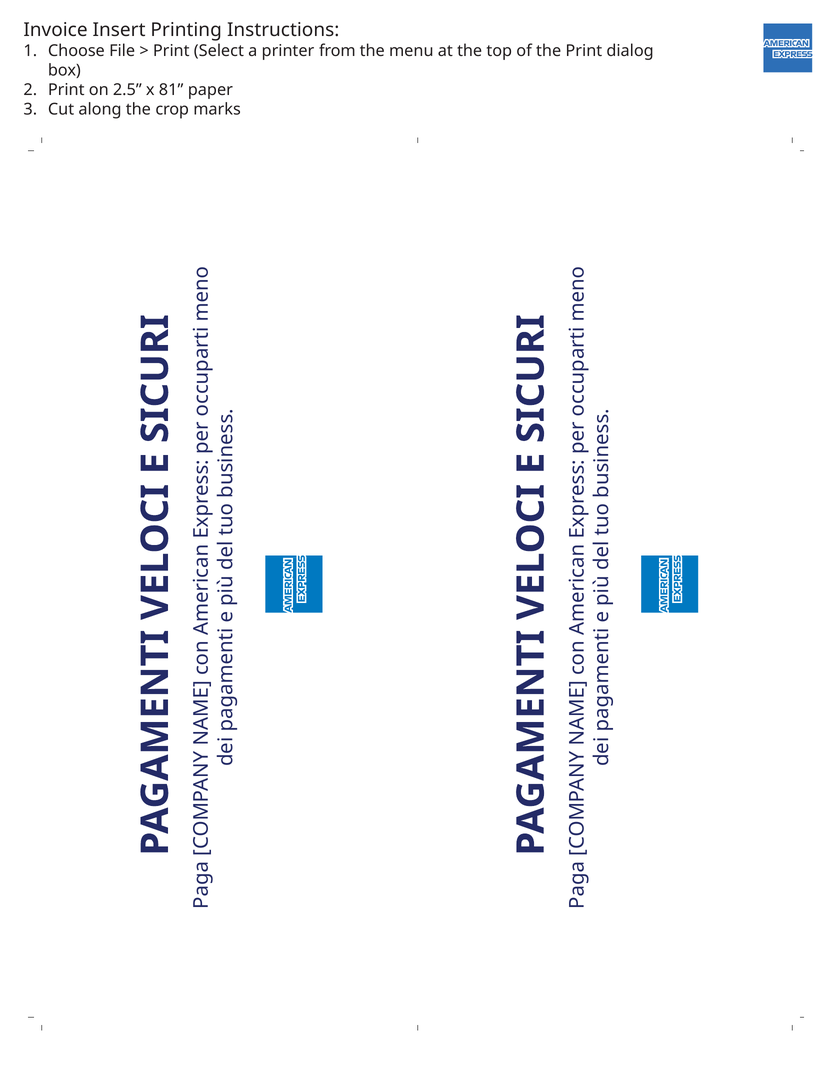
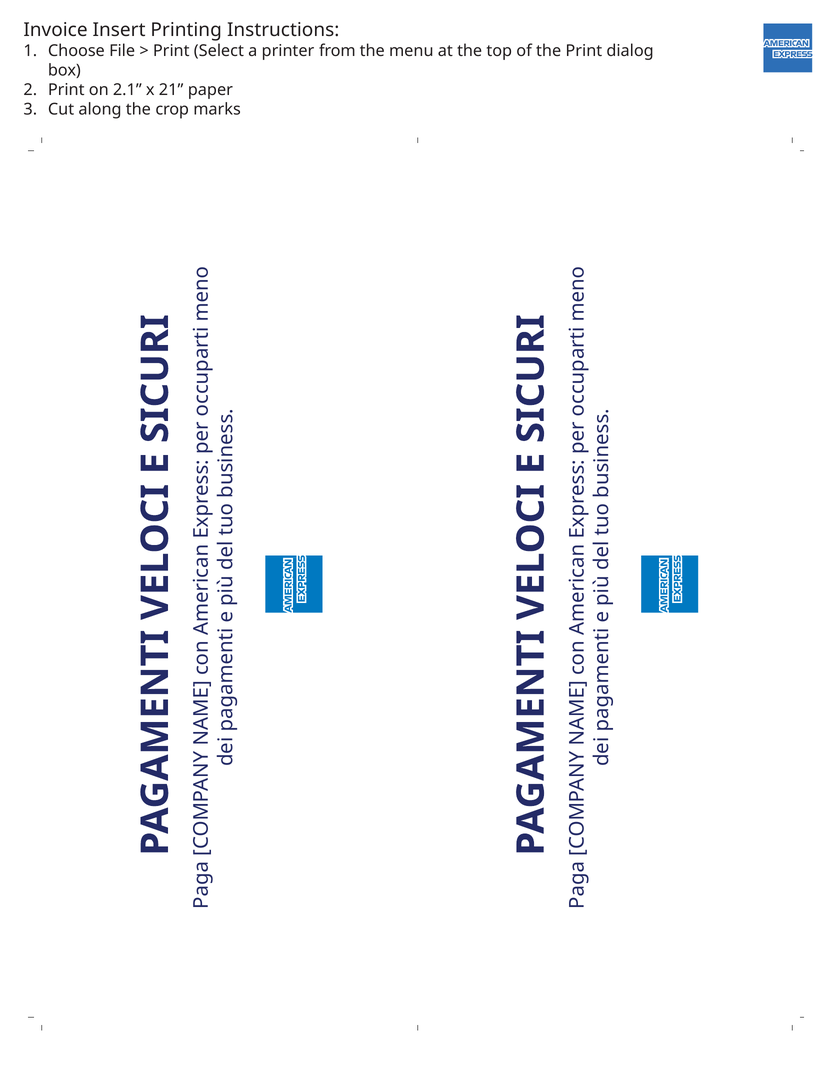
2.5: 2.5 -> 2.1 (127, 90)
81: 81 -> 21 (171, 90)
